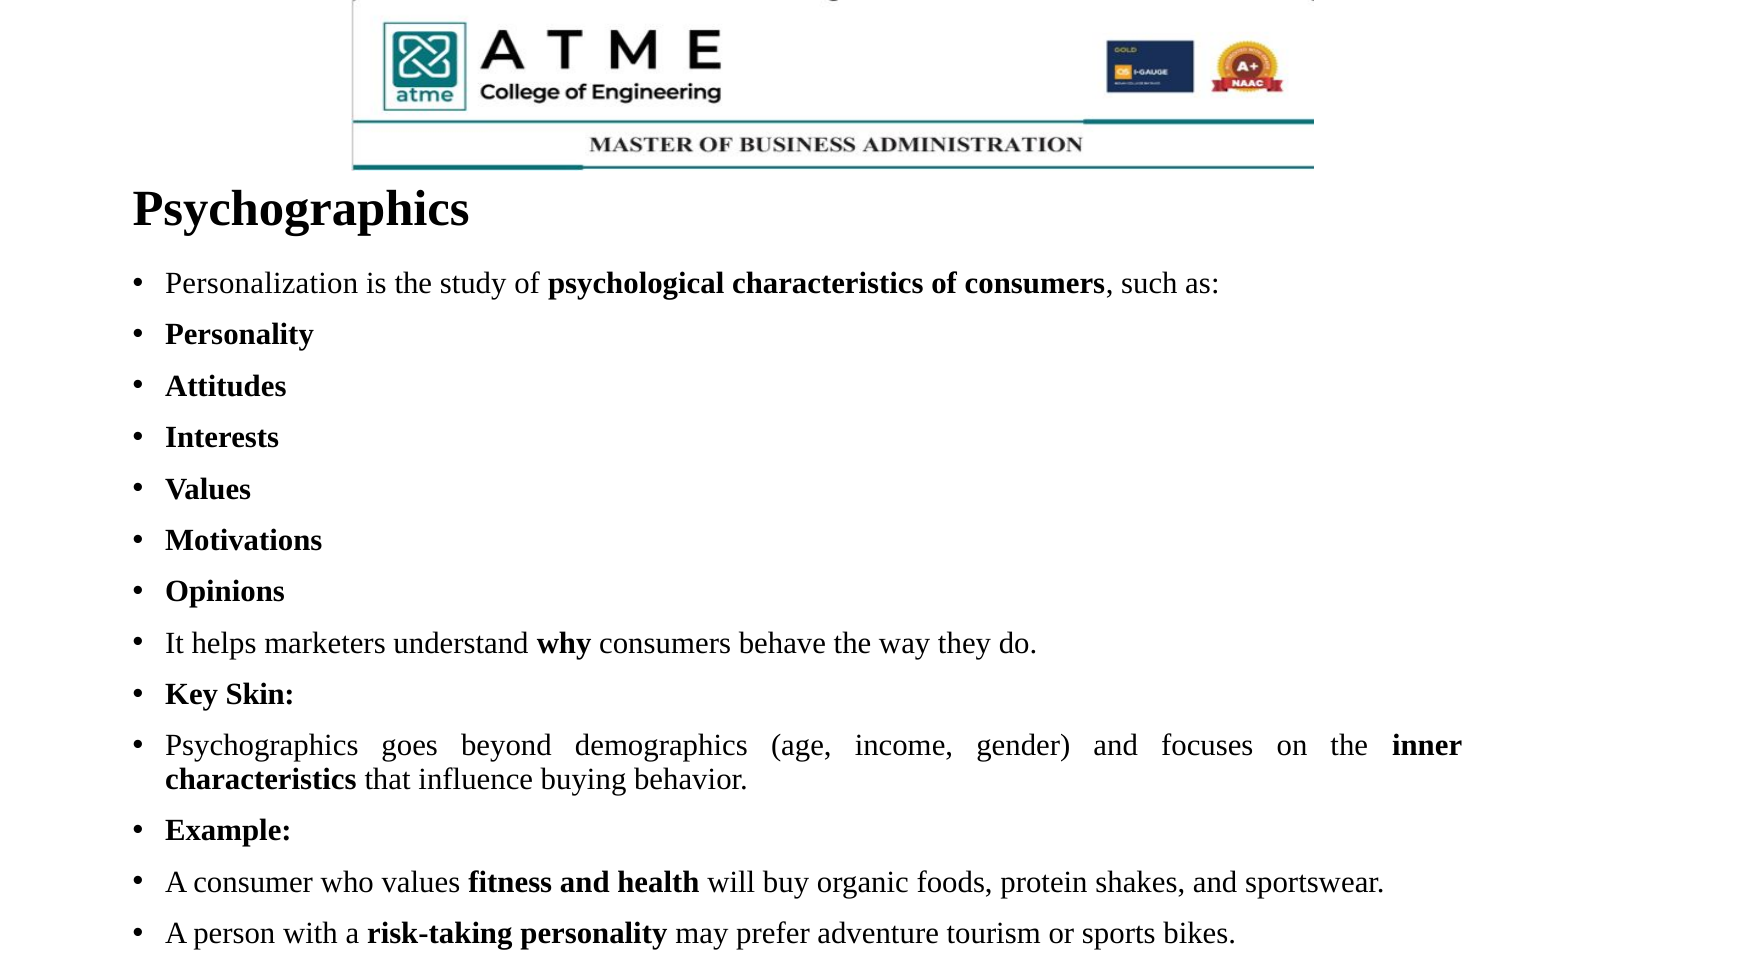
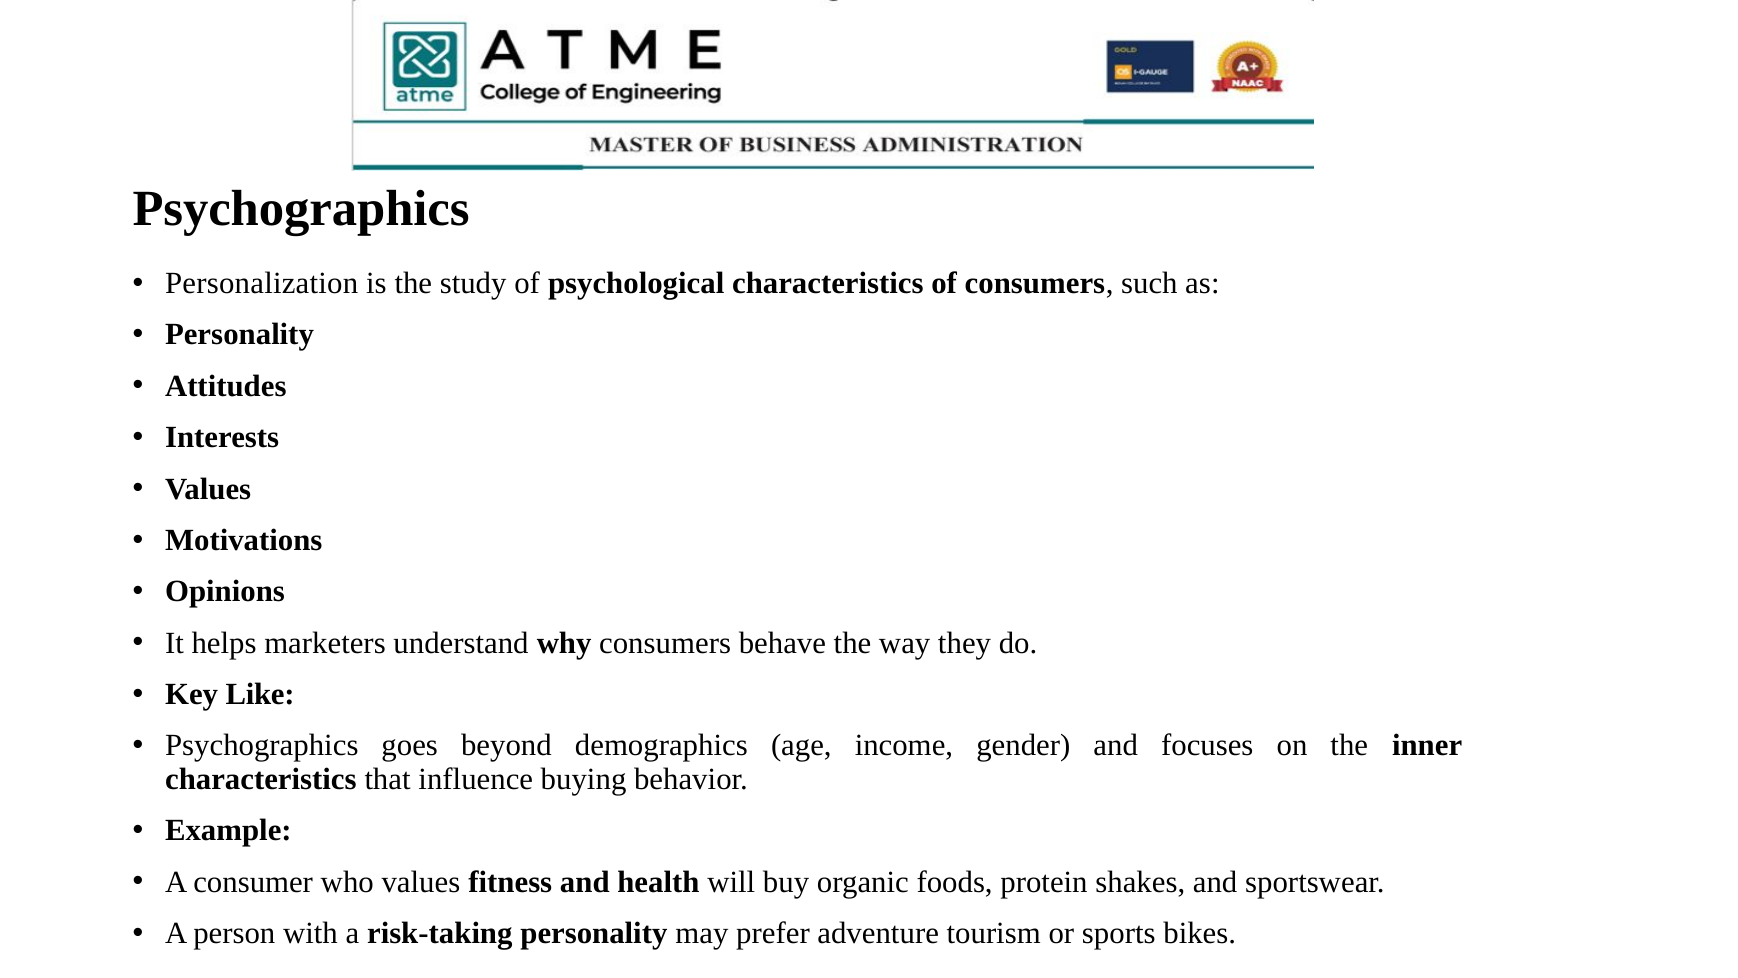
Skin: Skin -> Like (260, 694)
